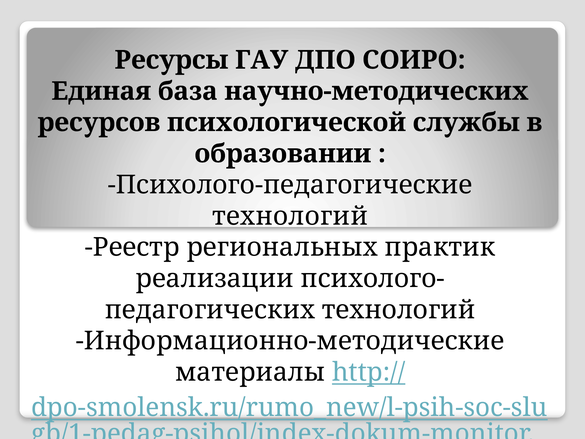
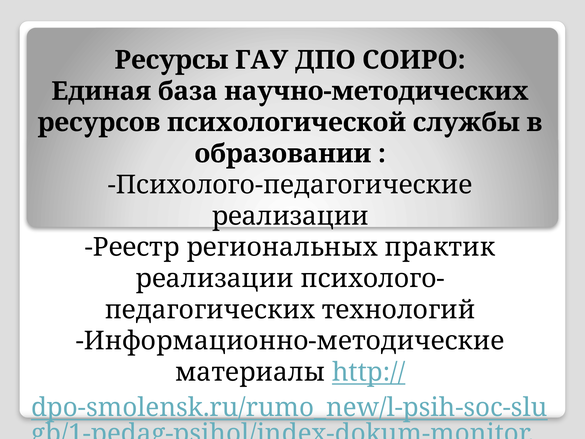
технологий: технологий -> реализации (290, 216)
